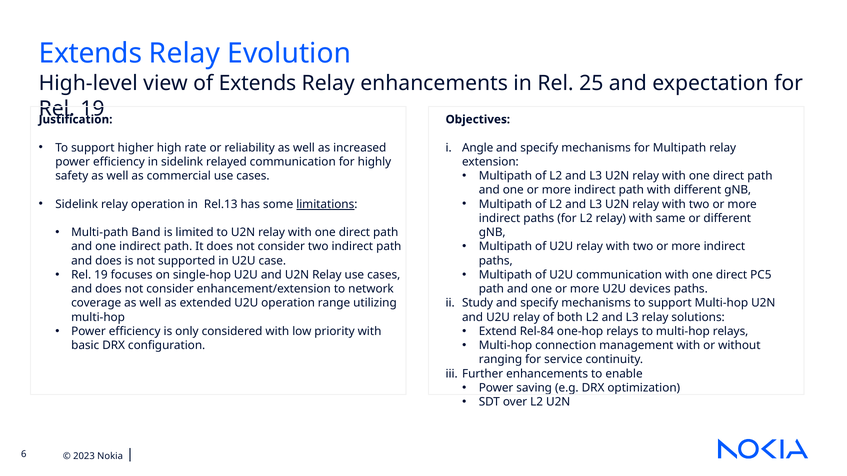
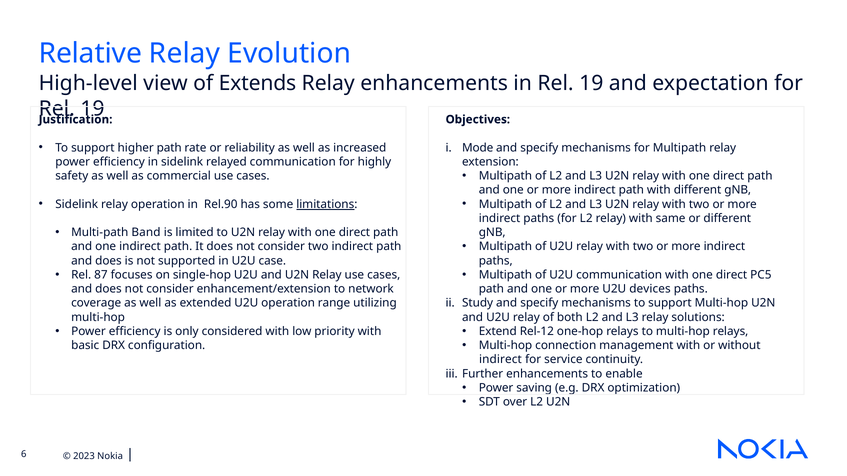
Extends: Extends -> Relative (90, 54)
in Rel 25: 25 -> 19 (591, 83)
higher high: high -> path (169, 148)
Angle: Angle -> Mode (478, 148)
Rel.13: Rel.13 -> Rel.90 (221, 204)
19: 19 -> 87 (101, 275)
Rel-84: Rel-84 -> Rel-12 (537, 332)
ranging: ranging -> indirect (500, 360)
